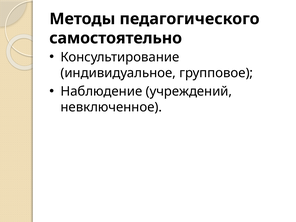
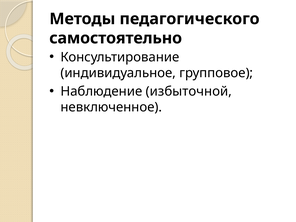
учреждений: учреждений -> избыточной (189, 91)
